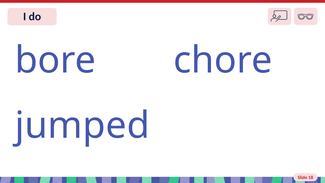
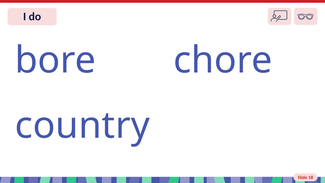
jumped: jumped -> country (82, 125)
